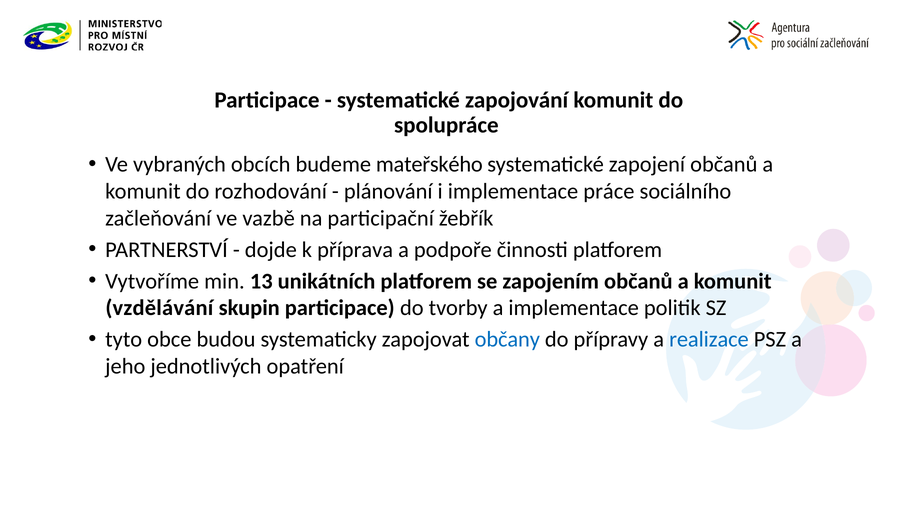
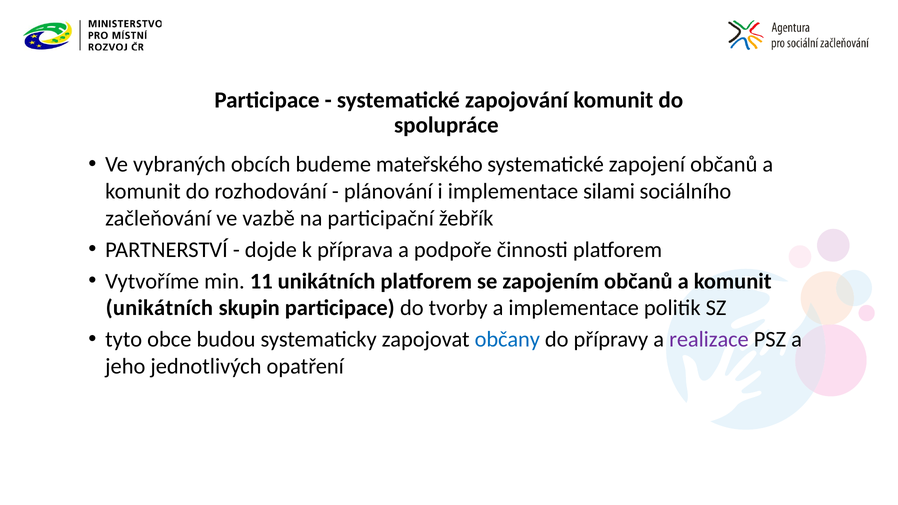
práce: práce -> silami (609, 191)
13: 13 -> 11 (261, 281)
vzdělávání: vzdělávání -> unikátních (159, 308)
realizace colour: blue -> purple (709, 340)
